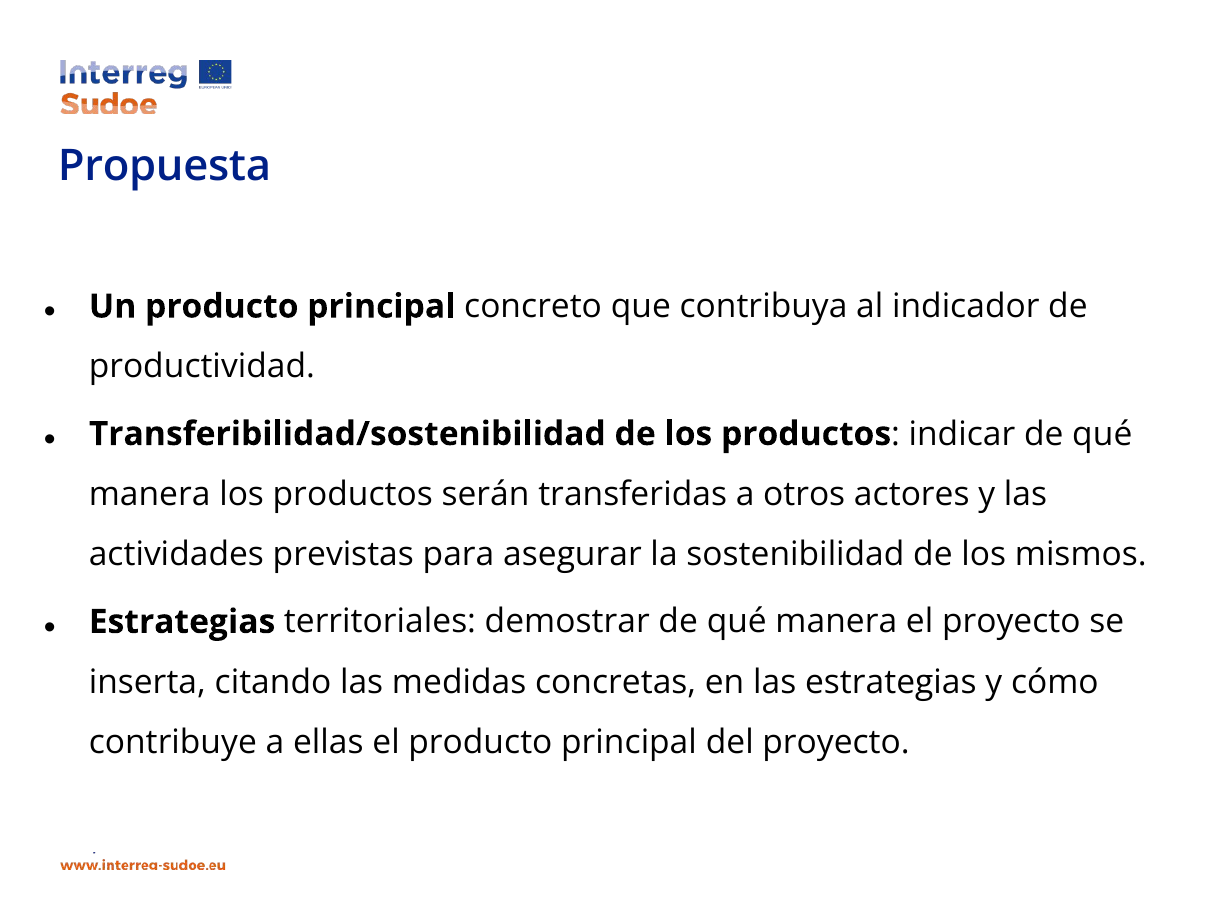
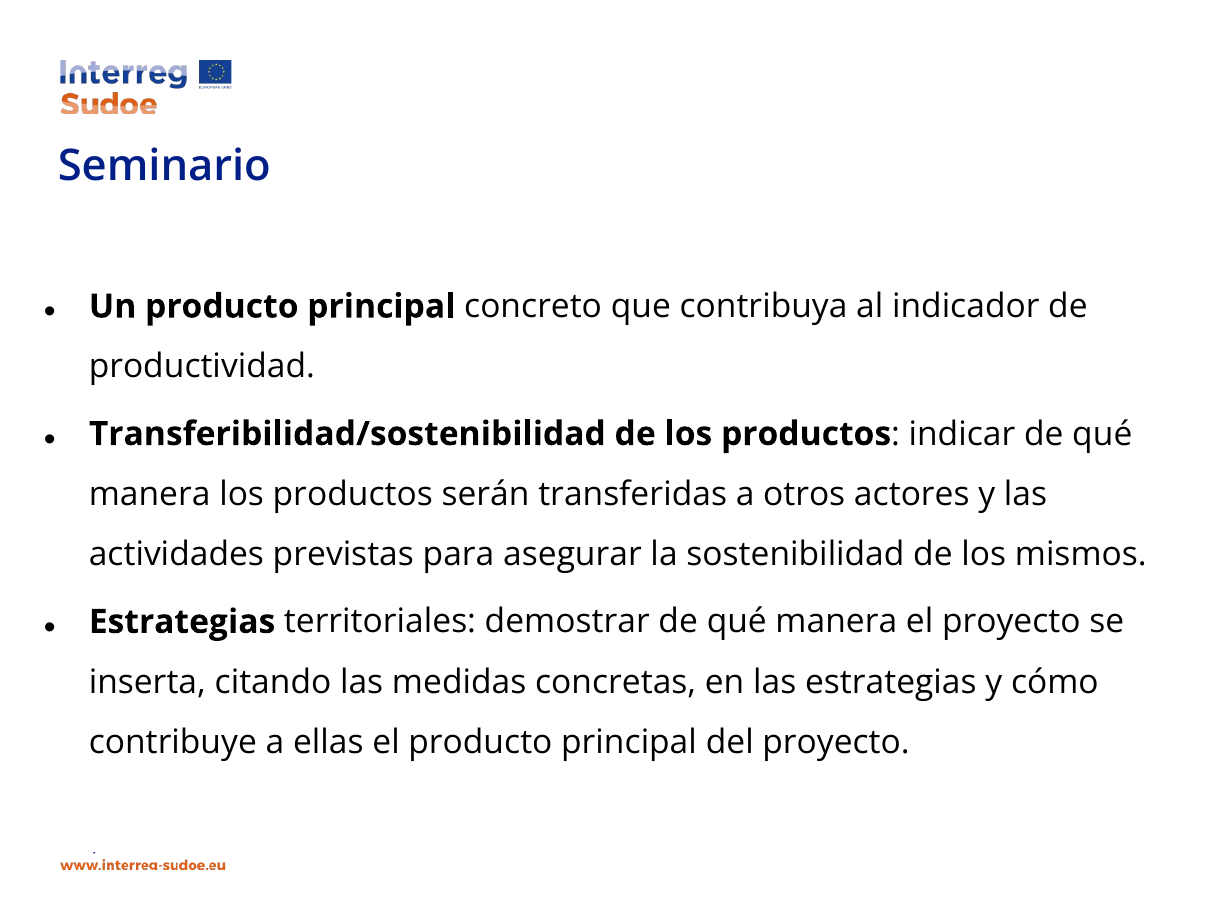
Propuesta: Propuesta -> Seminario (164, 166)
